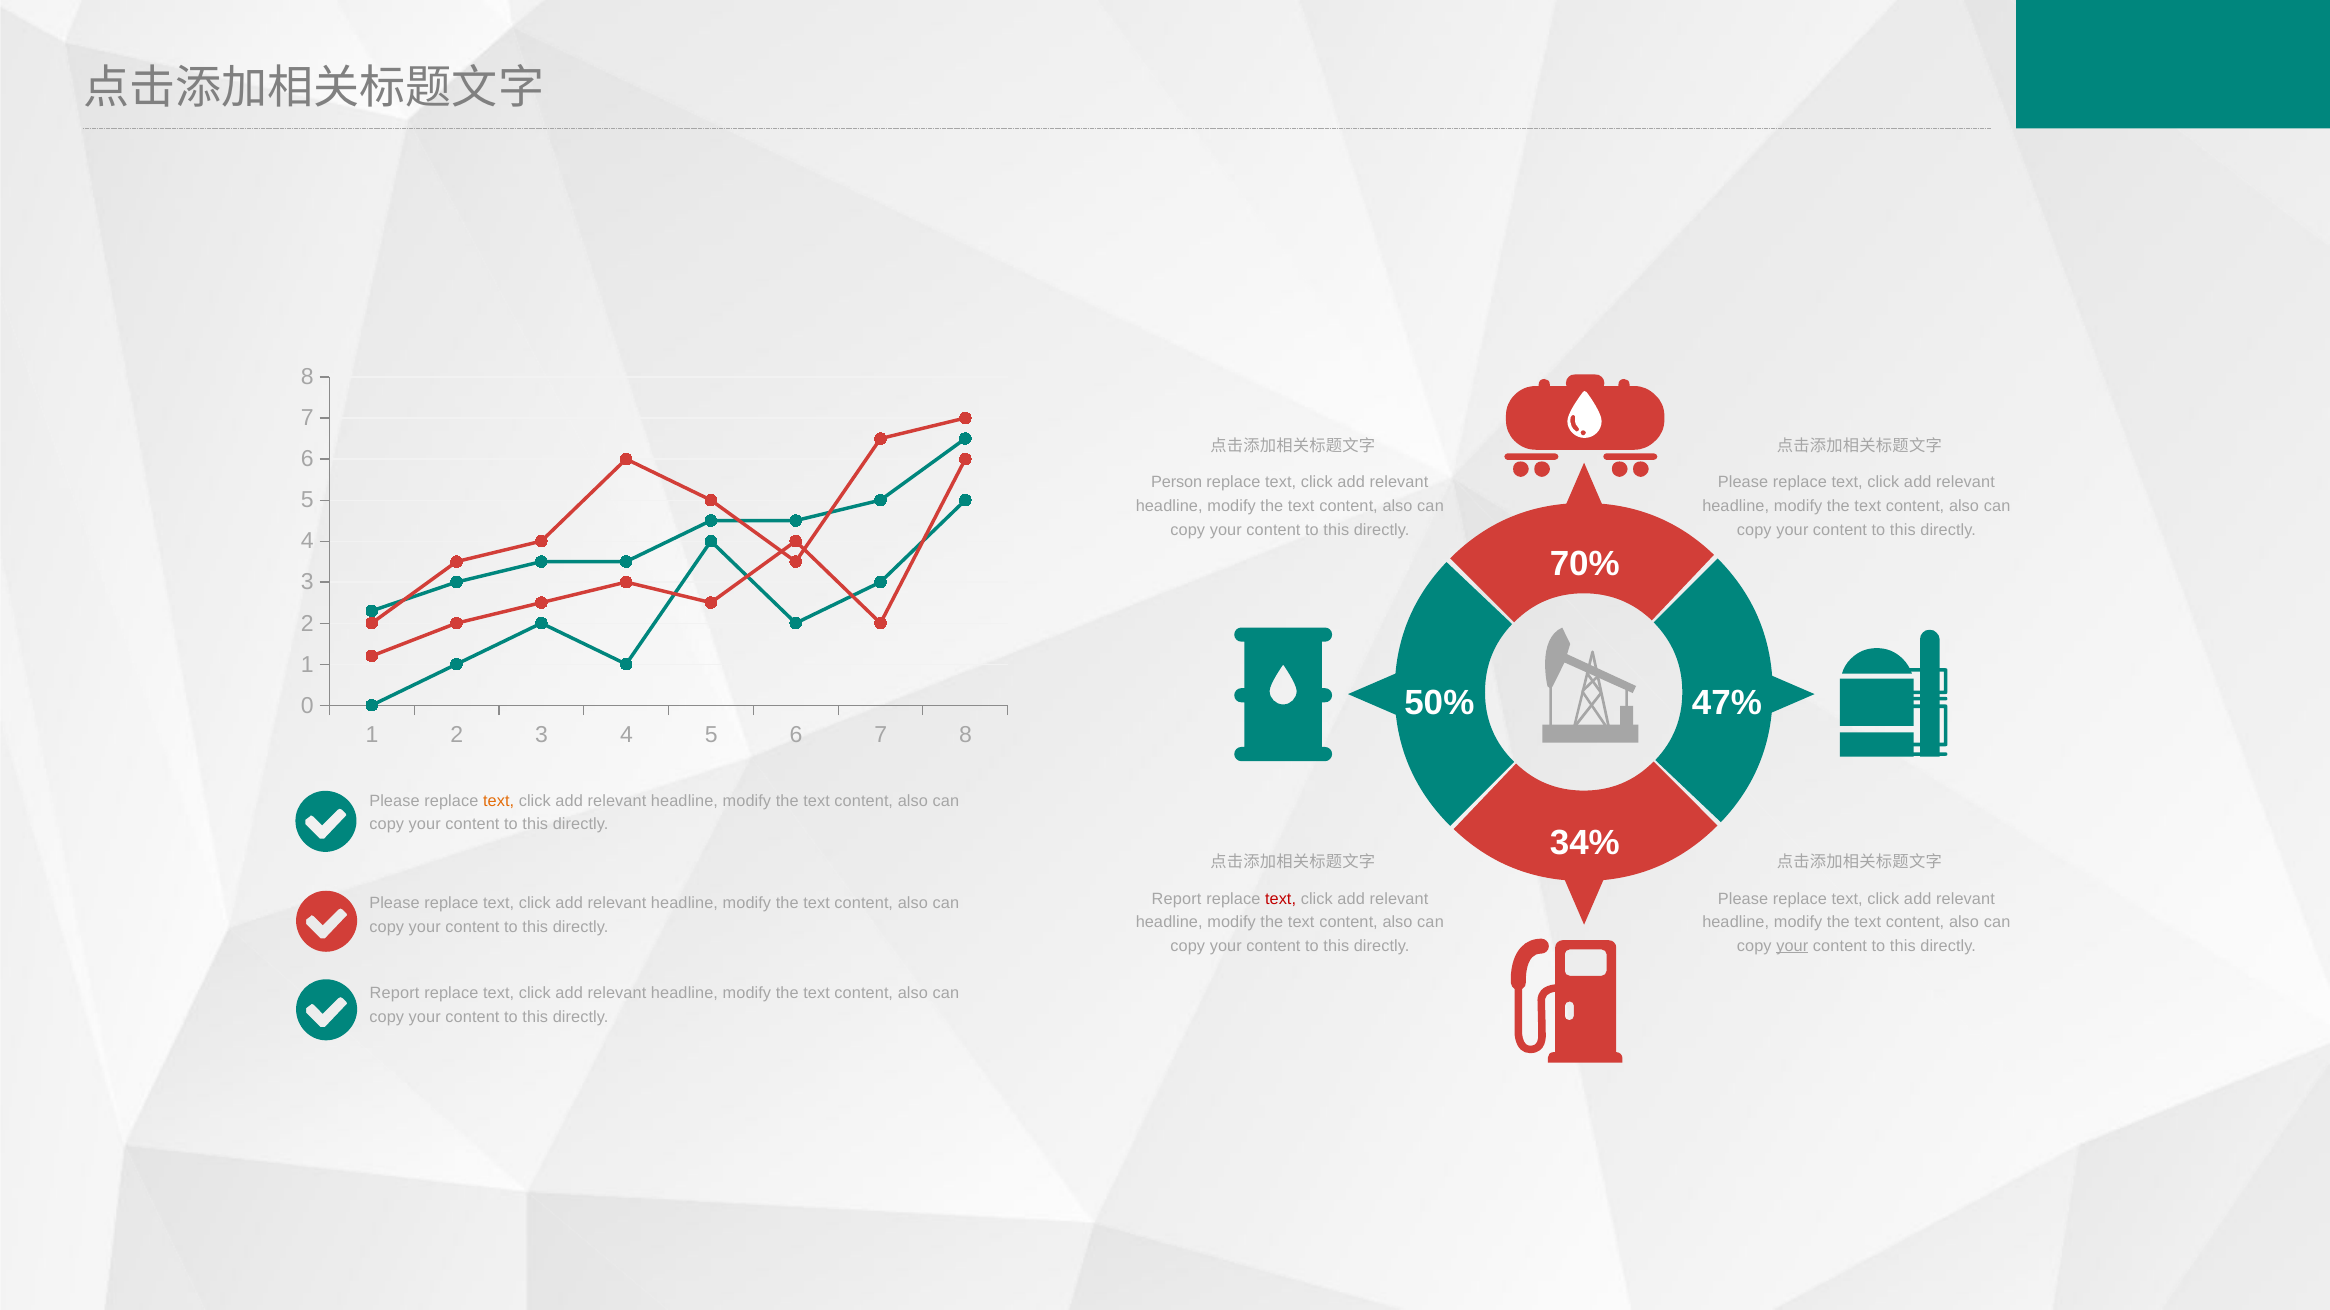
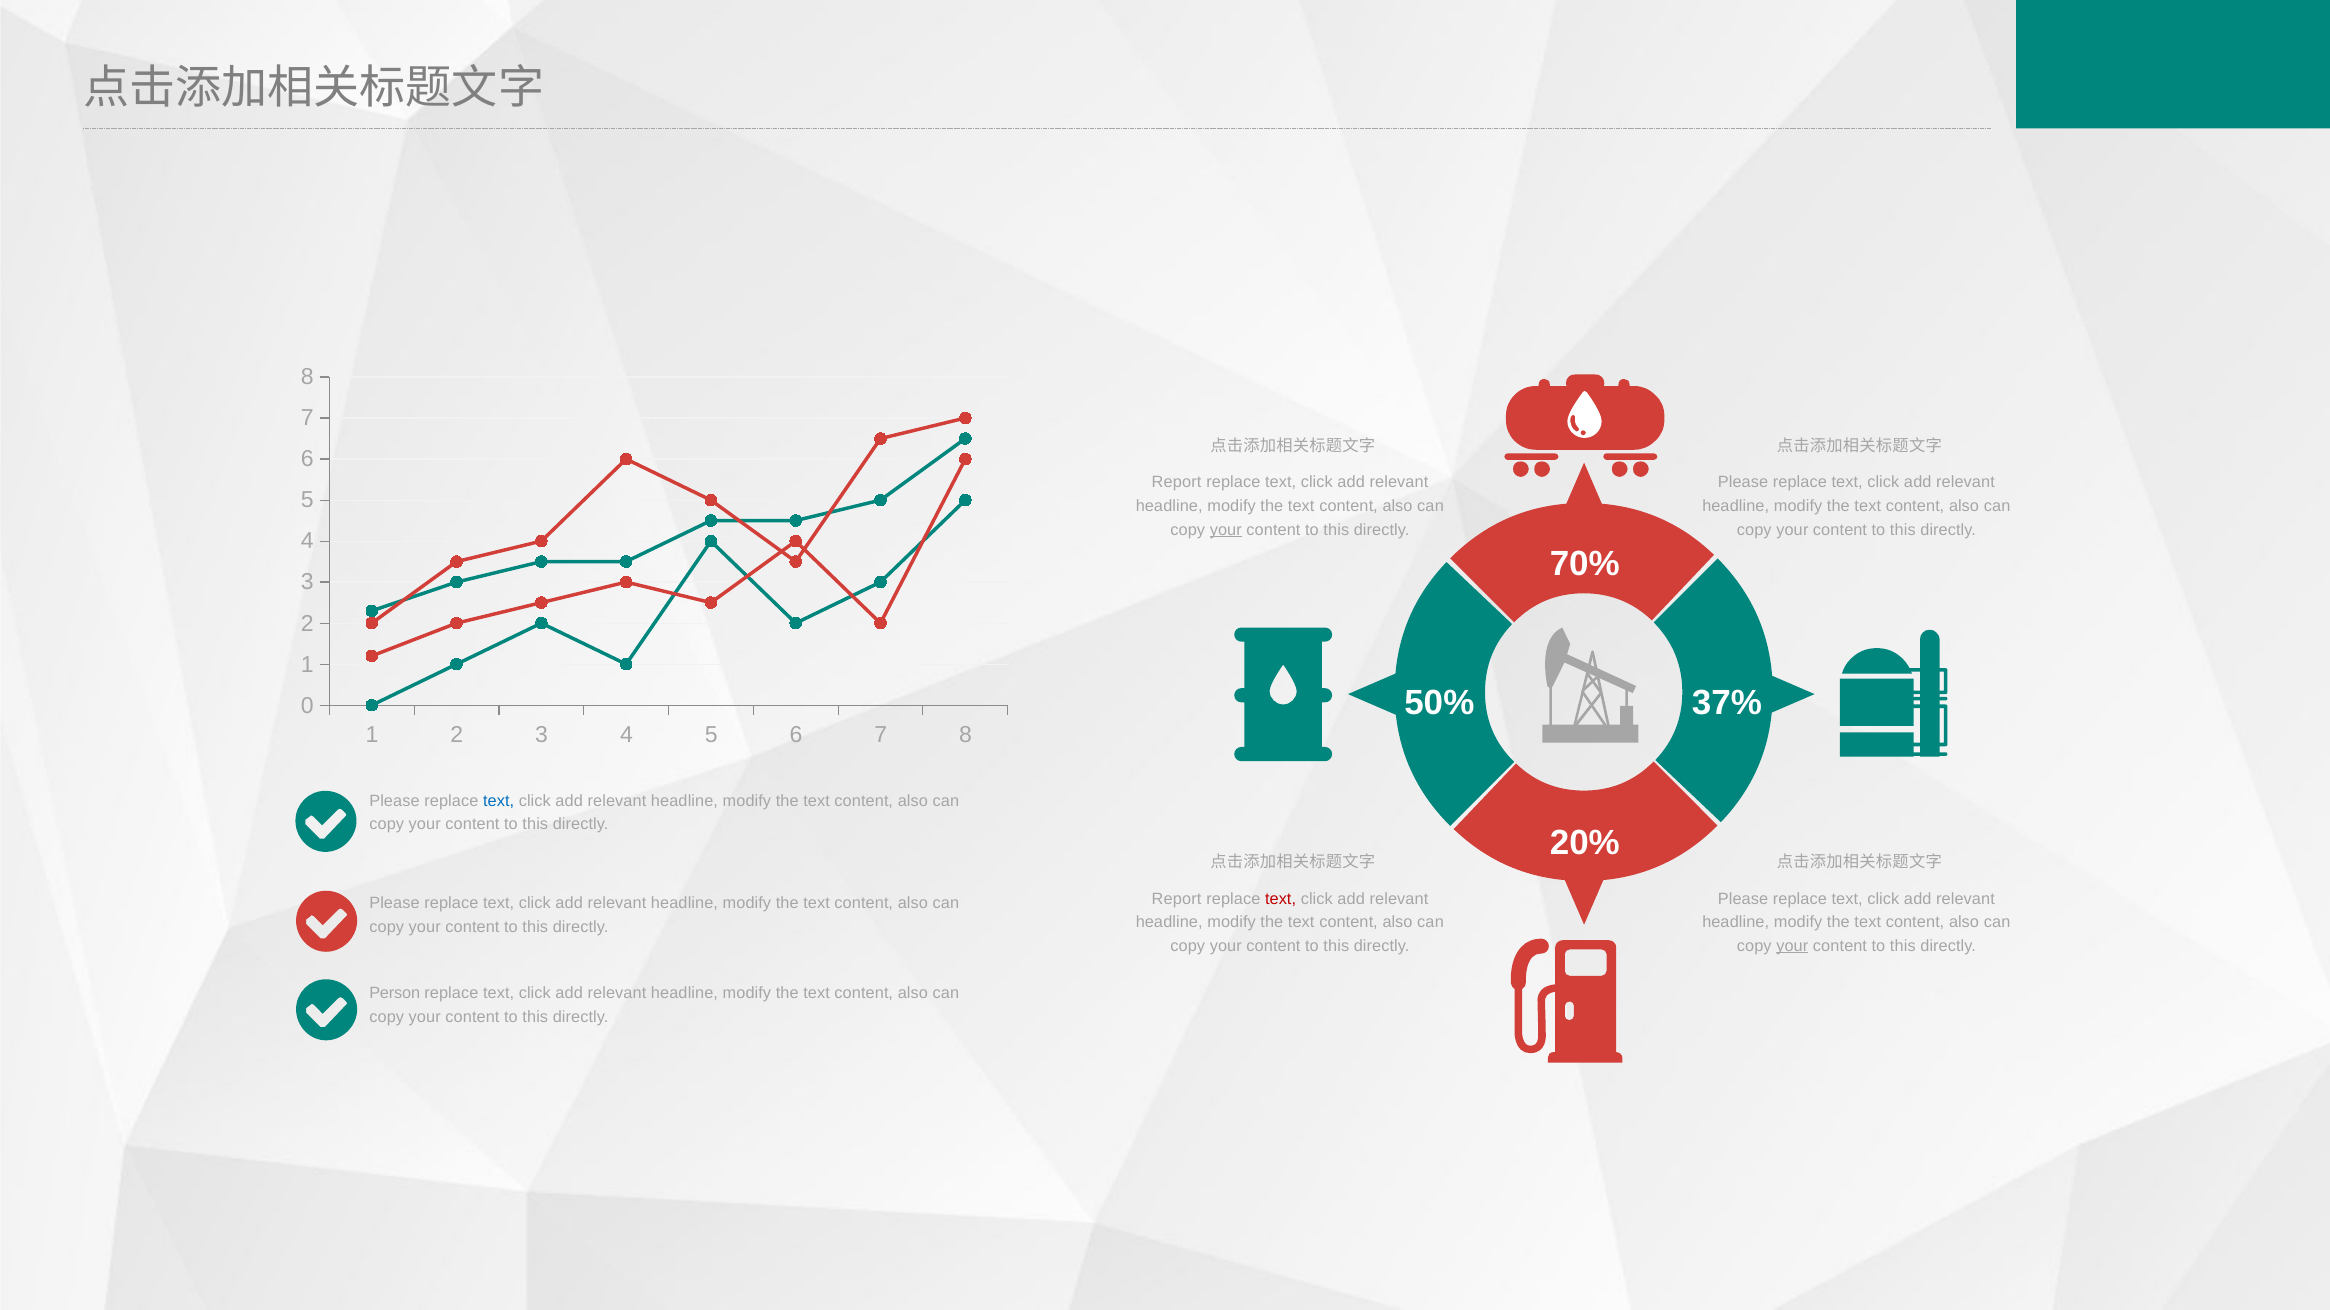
Person: Person -> Report (1176, 483)
your underline: none -> present (1226, 530)
47%: 47% -> 37% (1727, 703)
text colour: orange -> blue (499, 801)
34%: 34% -> 20% (1585, 843)
Report: Report -> Person (395, 994)
